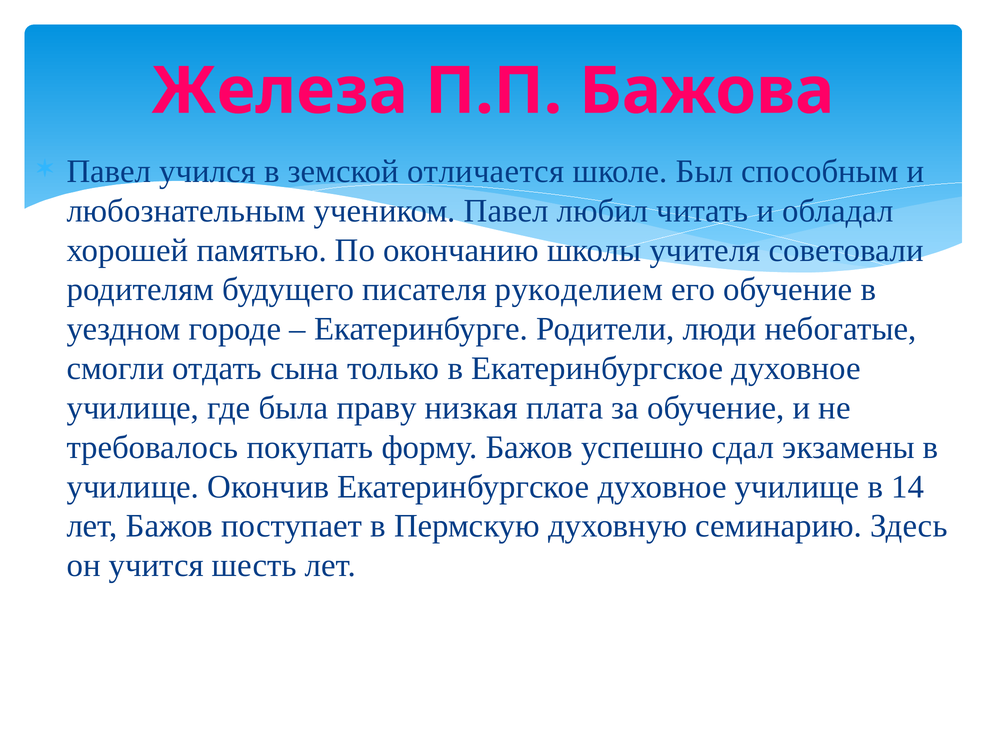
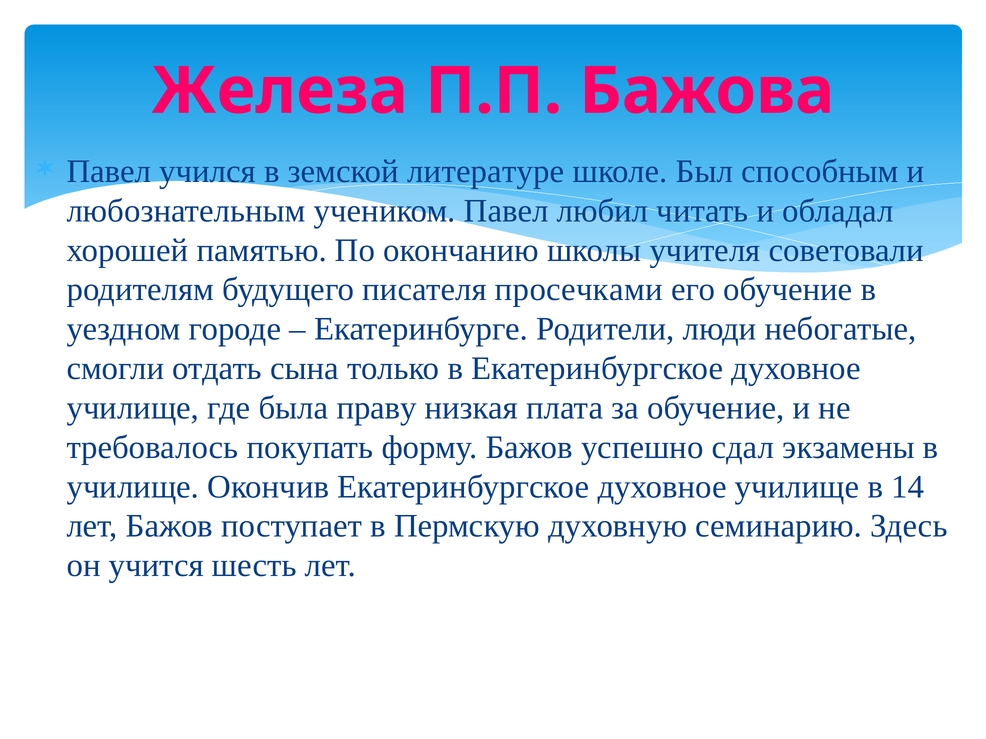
отличается: отличается -> литературе (486, 172)
рукоделием: рукоделием -> просечками (579, 290)
